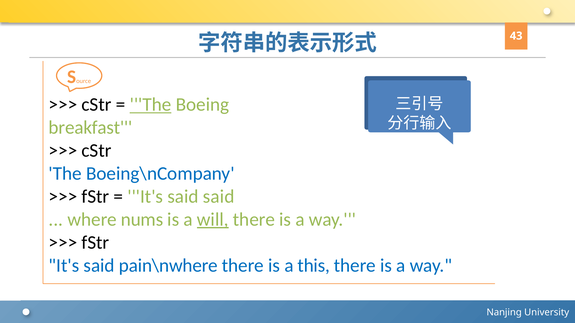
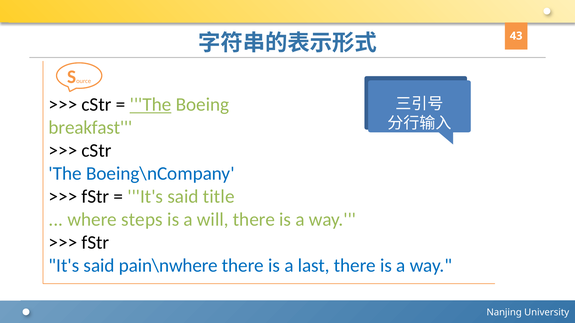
said said: said -> title (219, 197)
nums: nums -> steps (142, 220)
will underline: present -> none (213, 220)
this: this -> last (314, 266)
